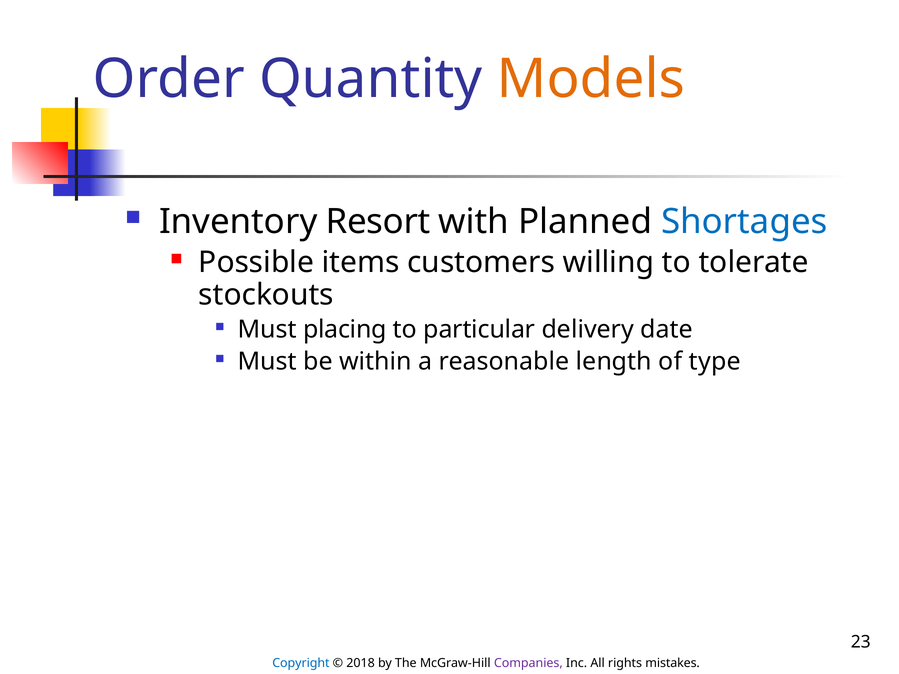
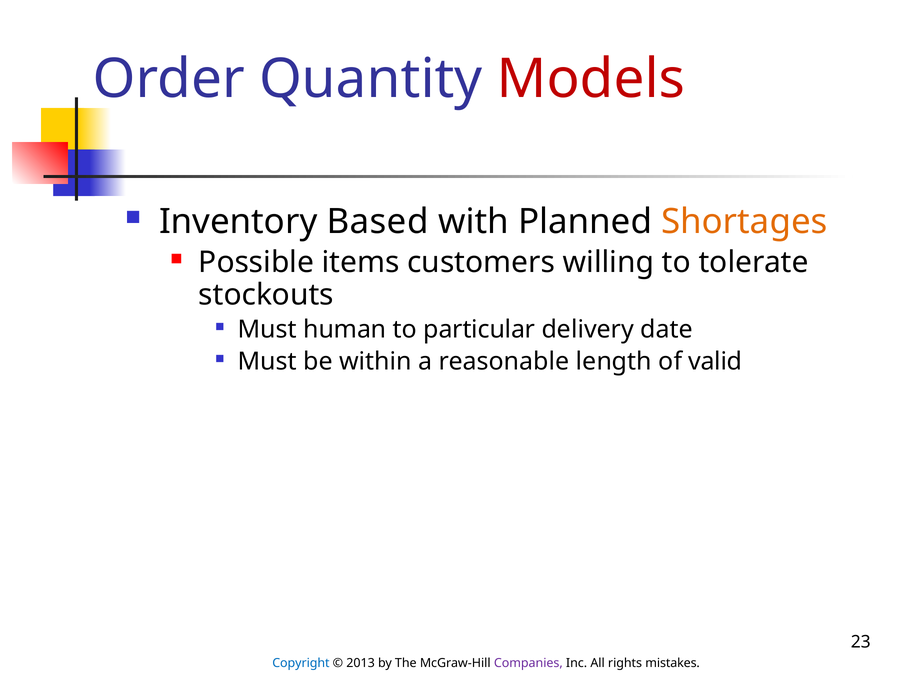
Models colour: orange -> red (591, 79)
Resort: Resort -> Based (378, 222)
Shortages colour: blue -> orange (744, 222)
placing: placing -> human (345, 330)
type: type -> valid (715, 362)
2018: 2018 -> 2013 (361, 663)
